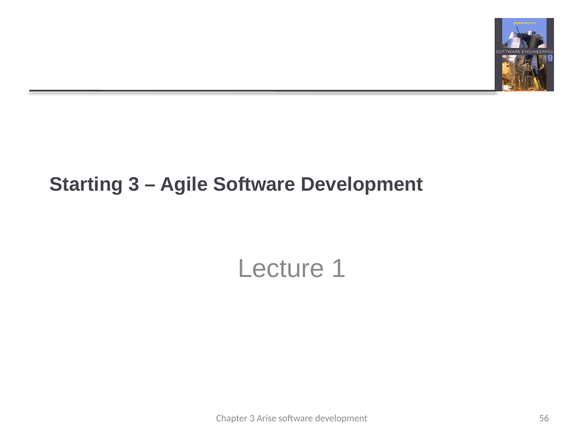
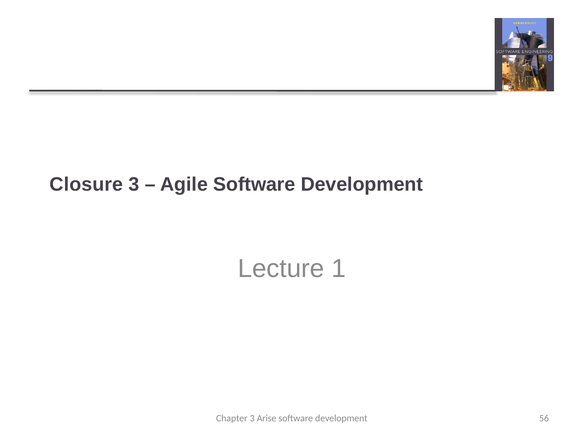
Starting: Starting -> Closure (86, 184)
